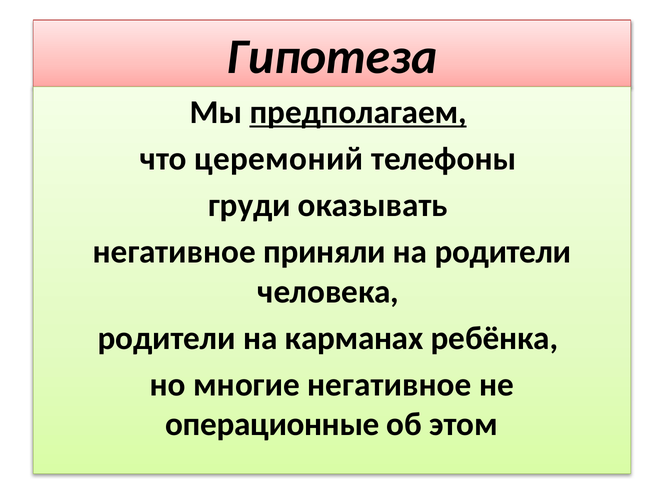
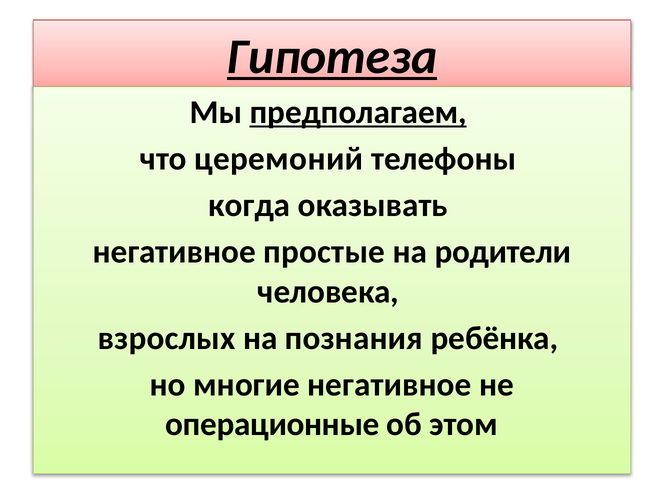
Гипотеза underline: none -> present (332, 57)
груди: груди -> когда (249, 205)
приняли: приняли -> простые (324, 252)
родители: родители -> взрослых (167, 338)
карманах: карманах -> познания (354, 338)
